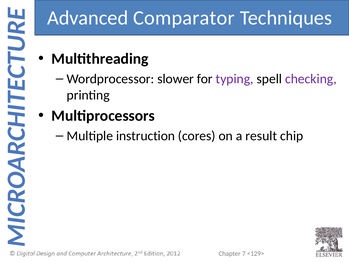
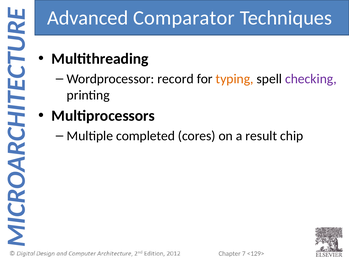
slower: slower -> record (176, 79)
typing colour: purple -> orange (235, 79)
instruction: instruction -> completed (146, 136)
